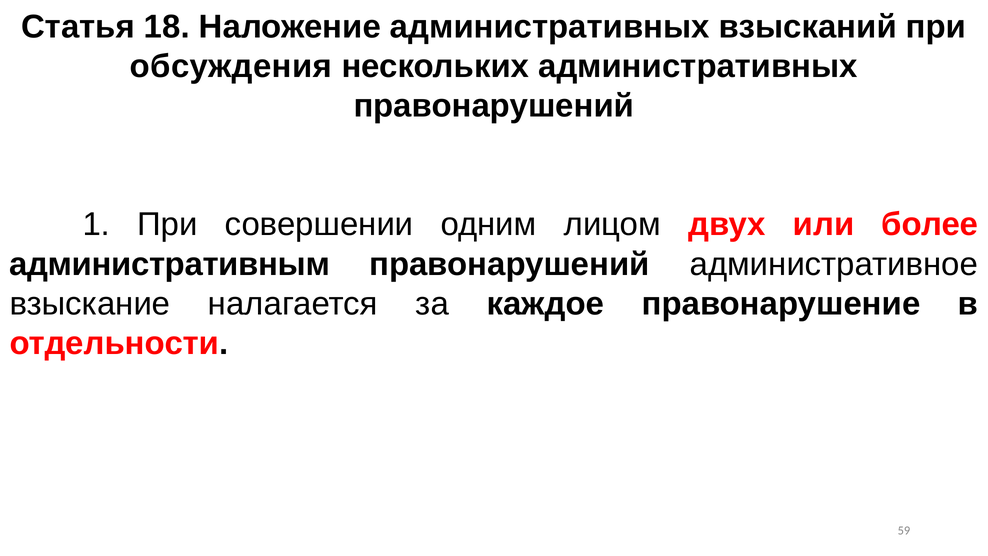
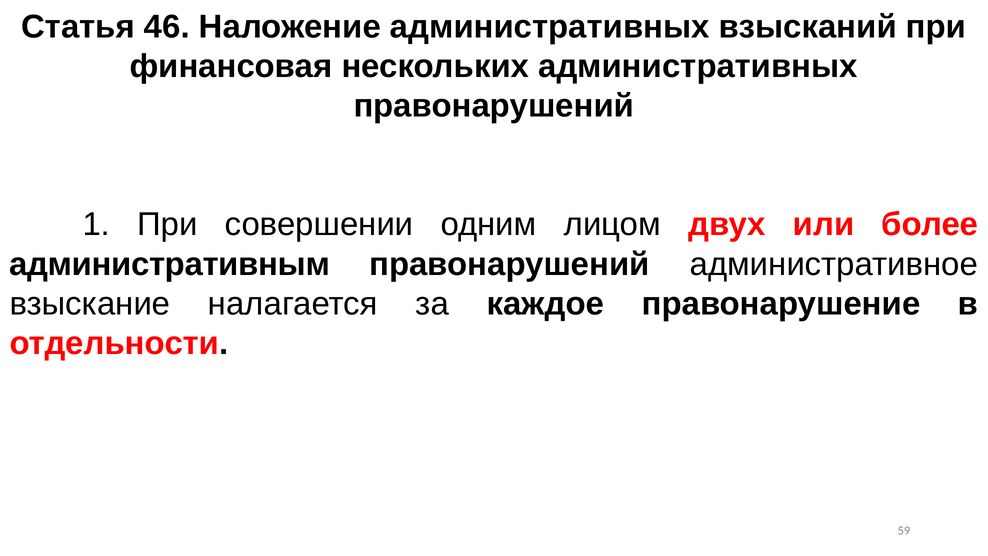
18: 18 -> 46 (167, 27)
обсуждения: обсуждения -> финансовая (231, 66)
